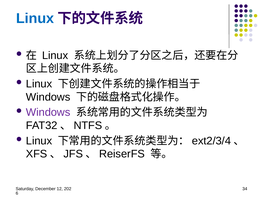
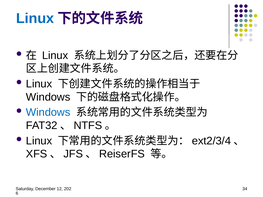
Windows colour: purple -> blue (48, 112)
